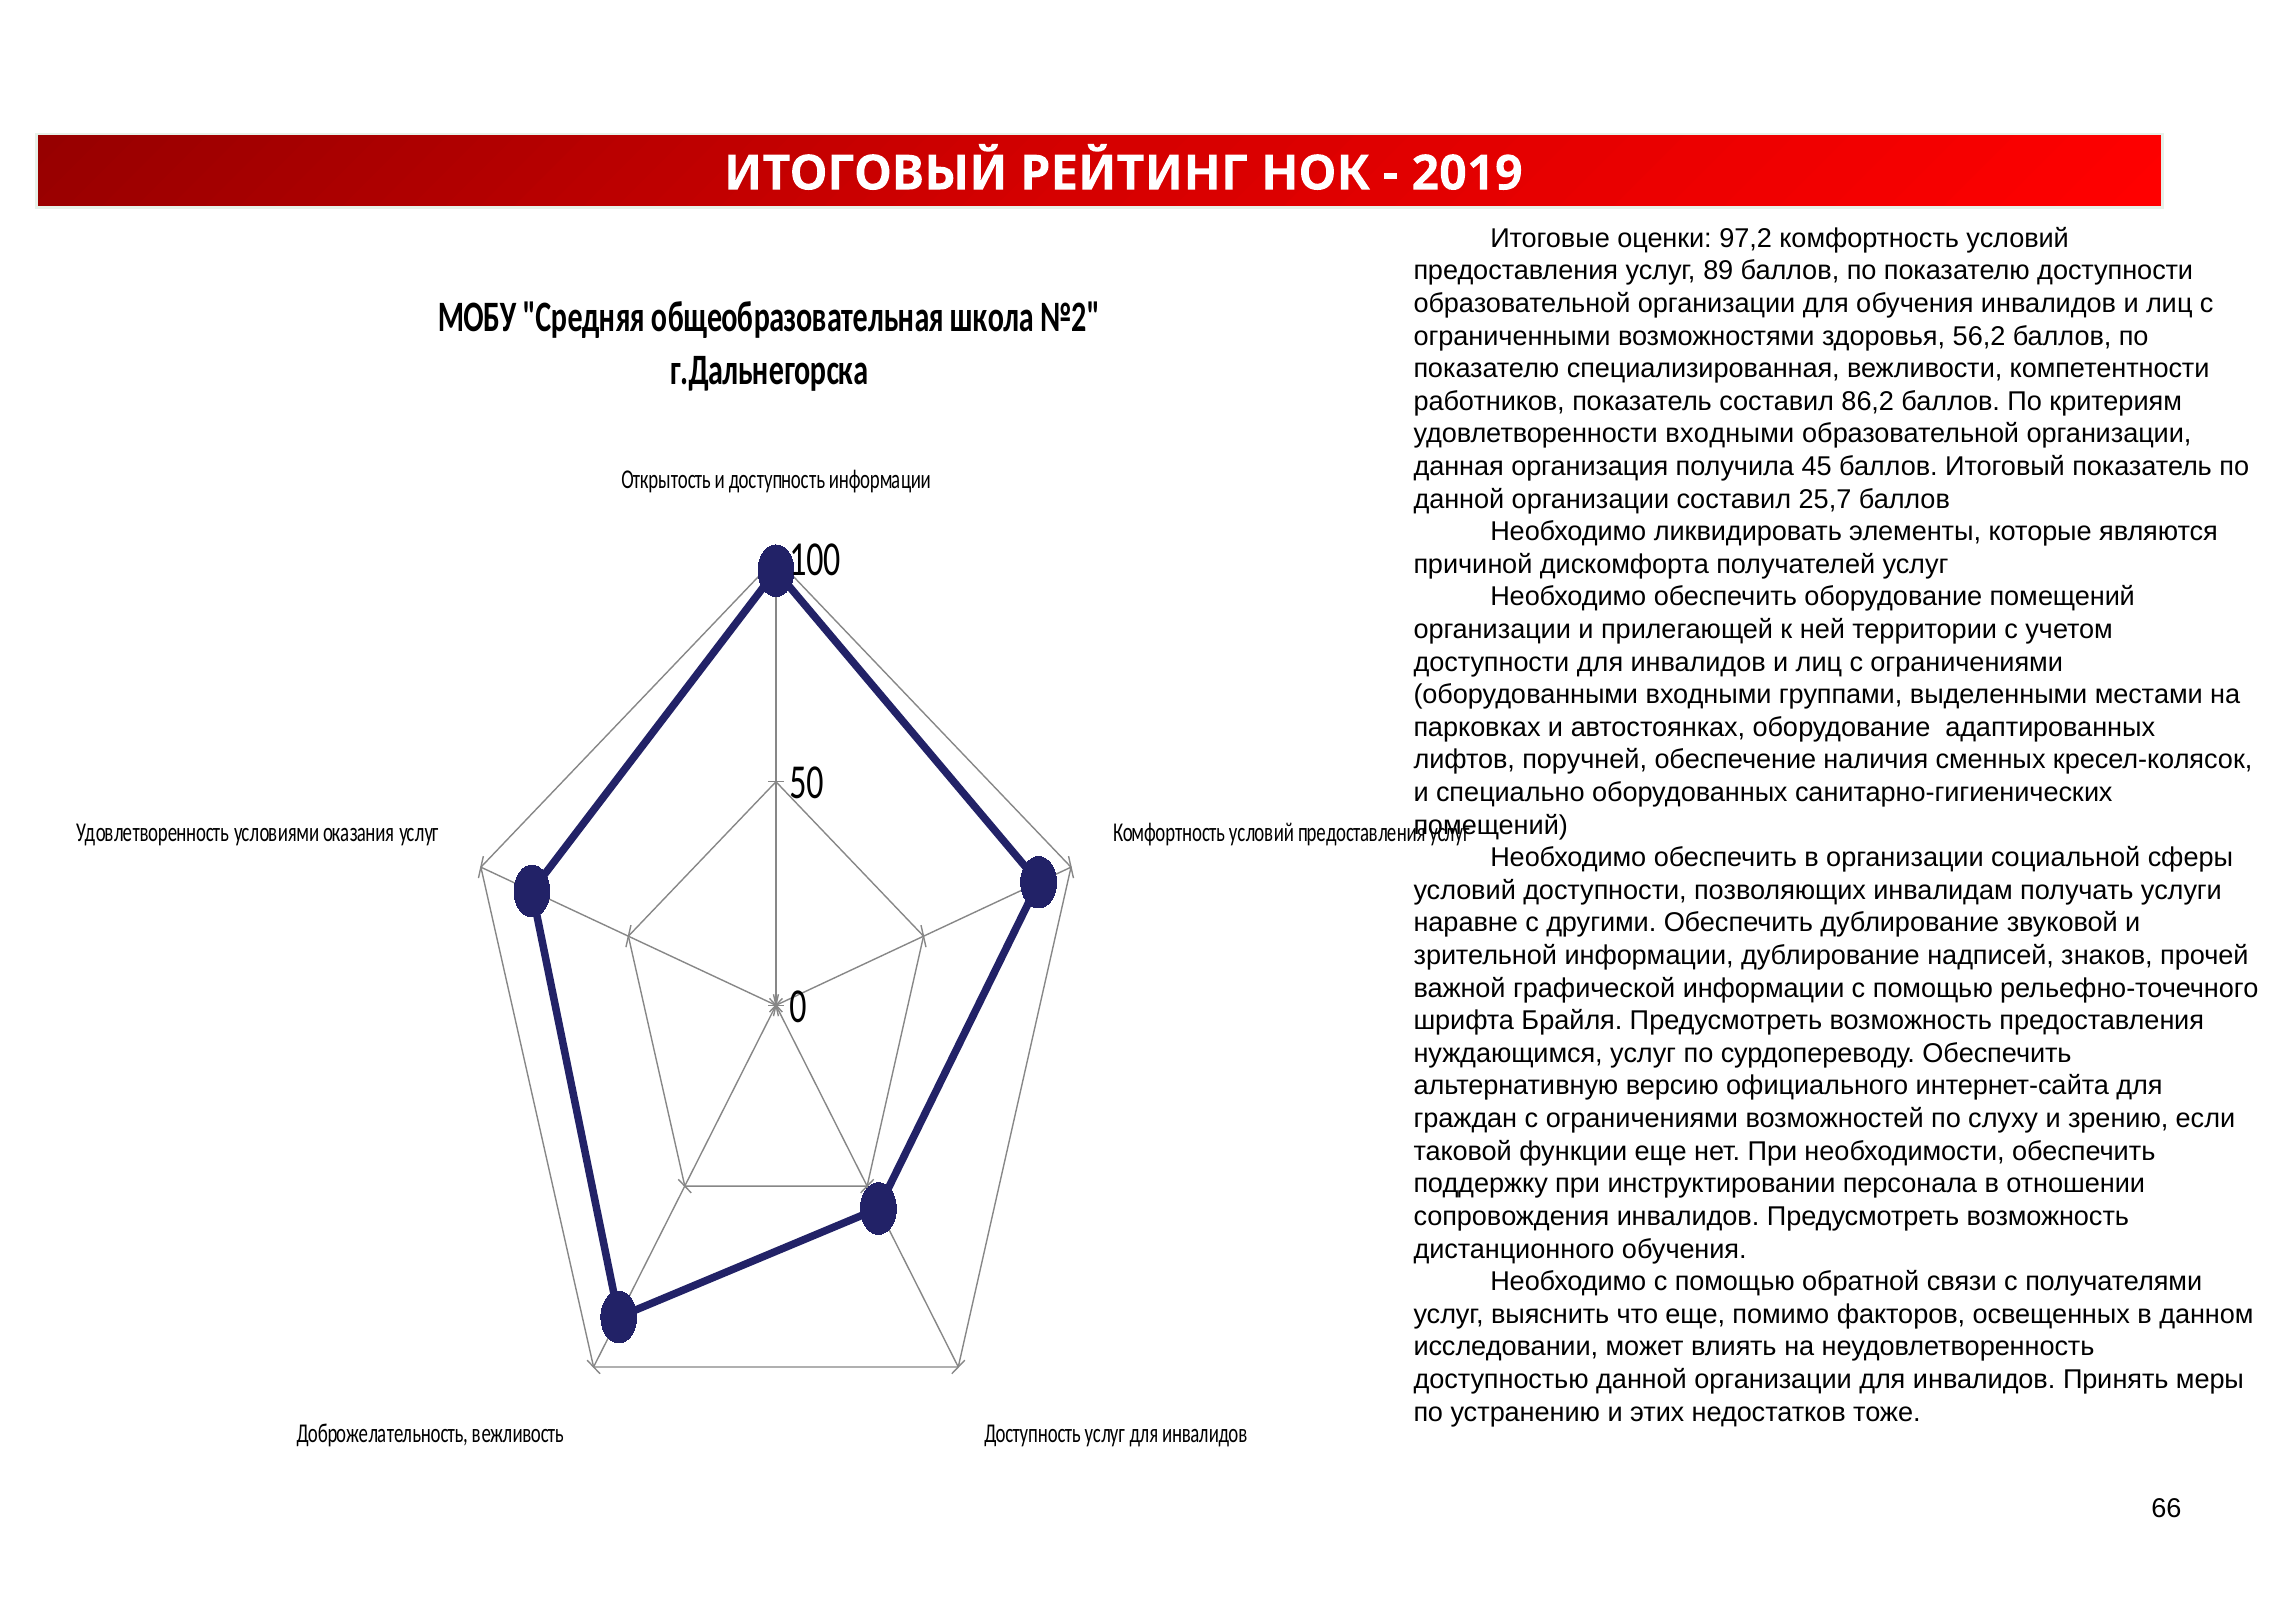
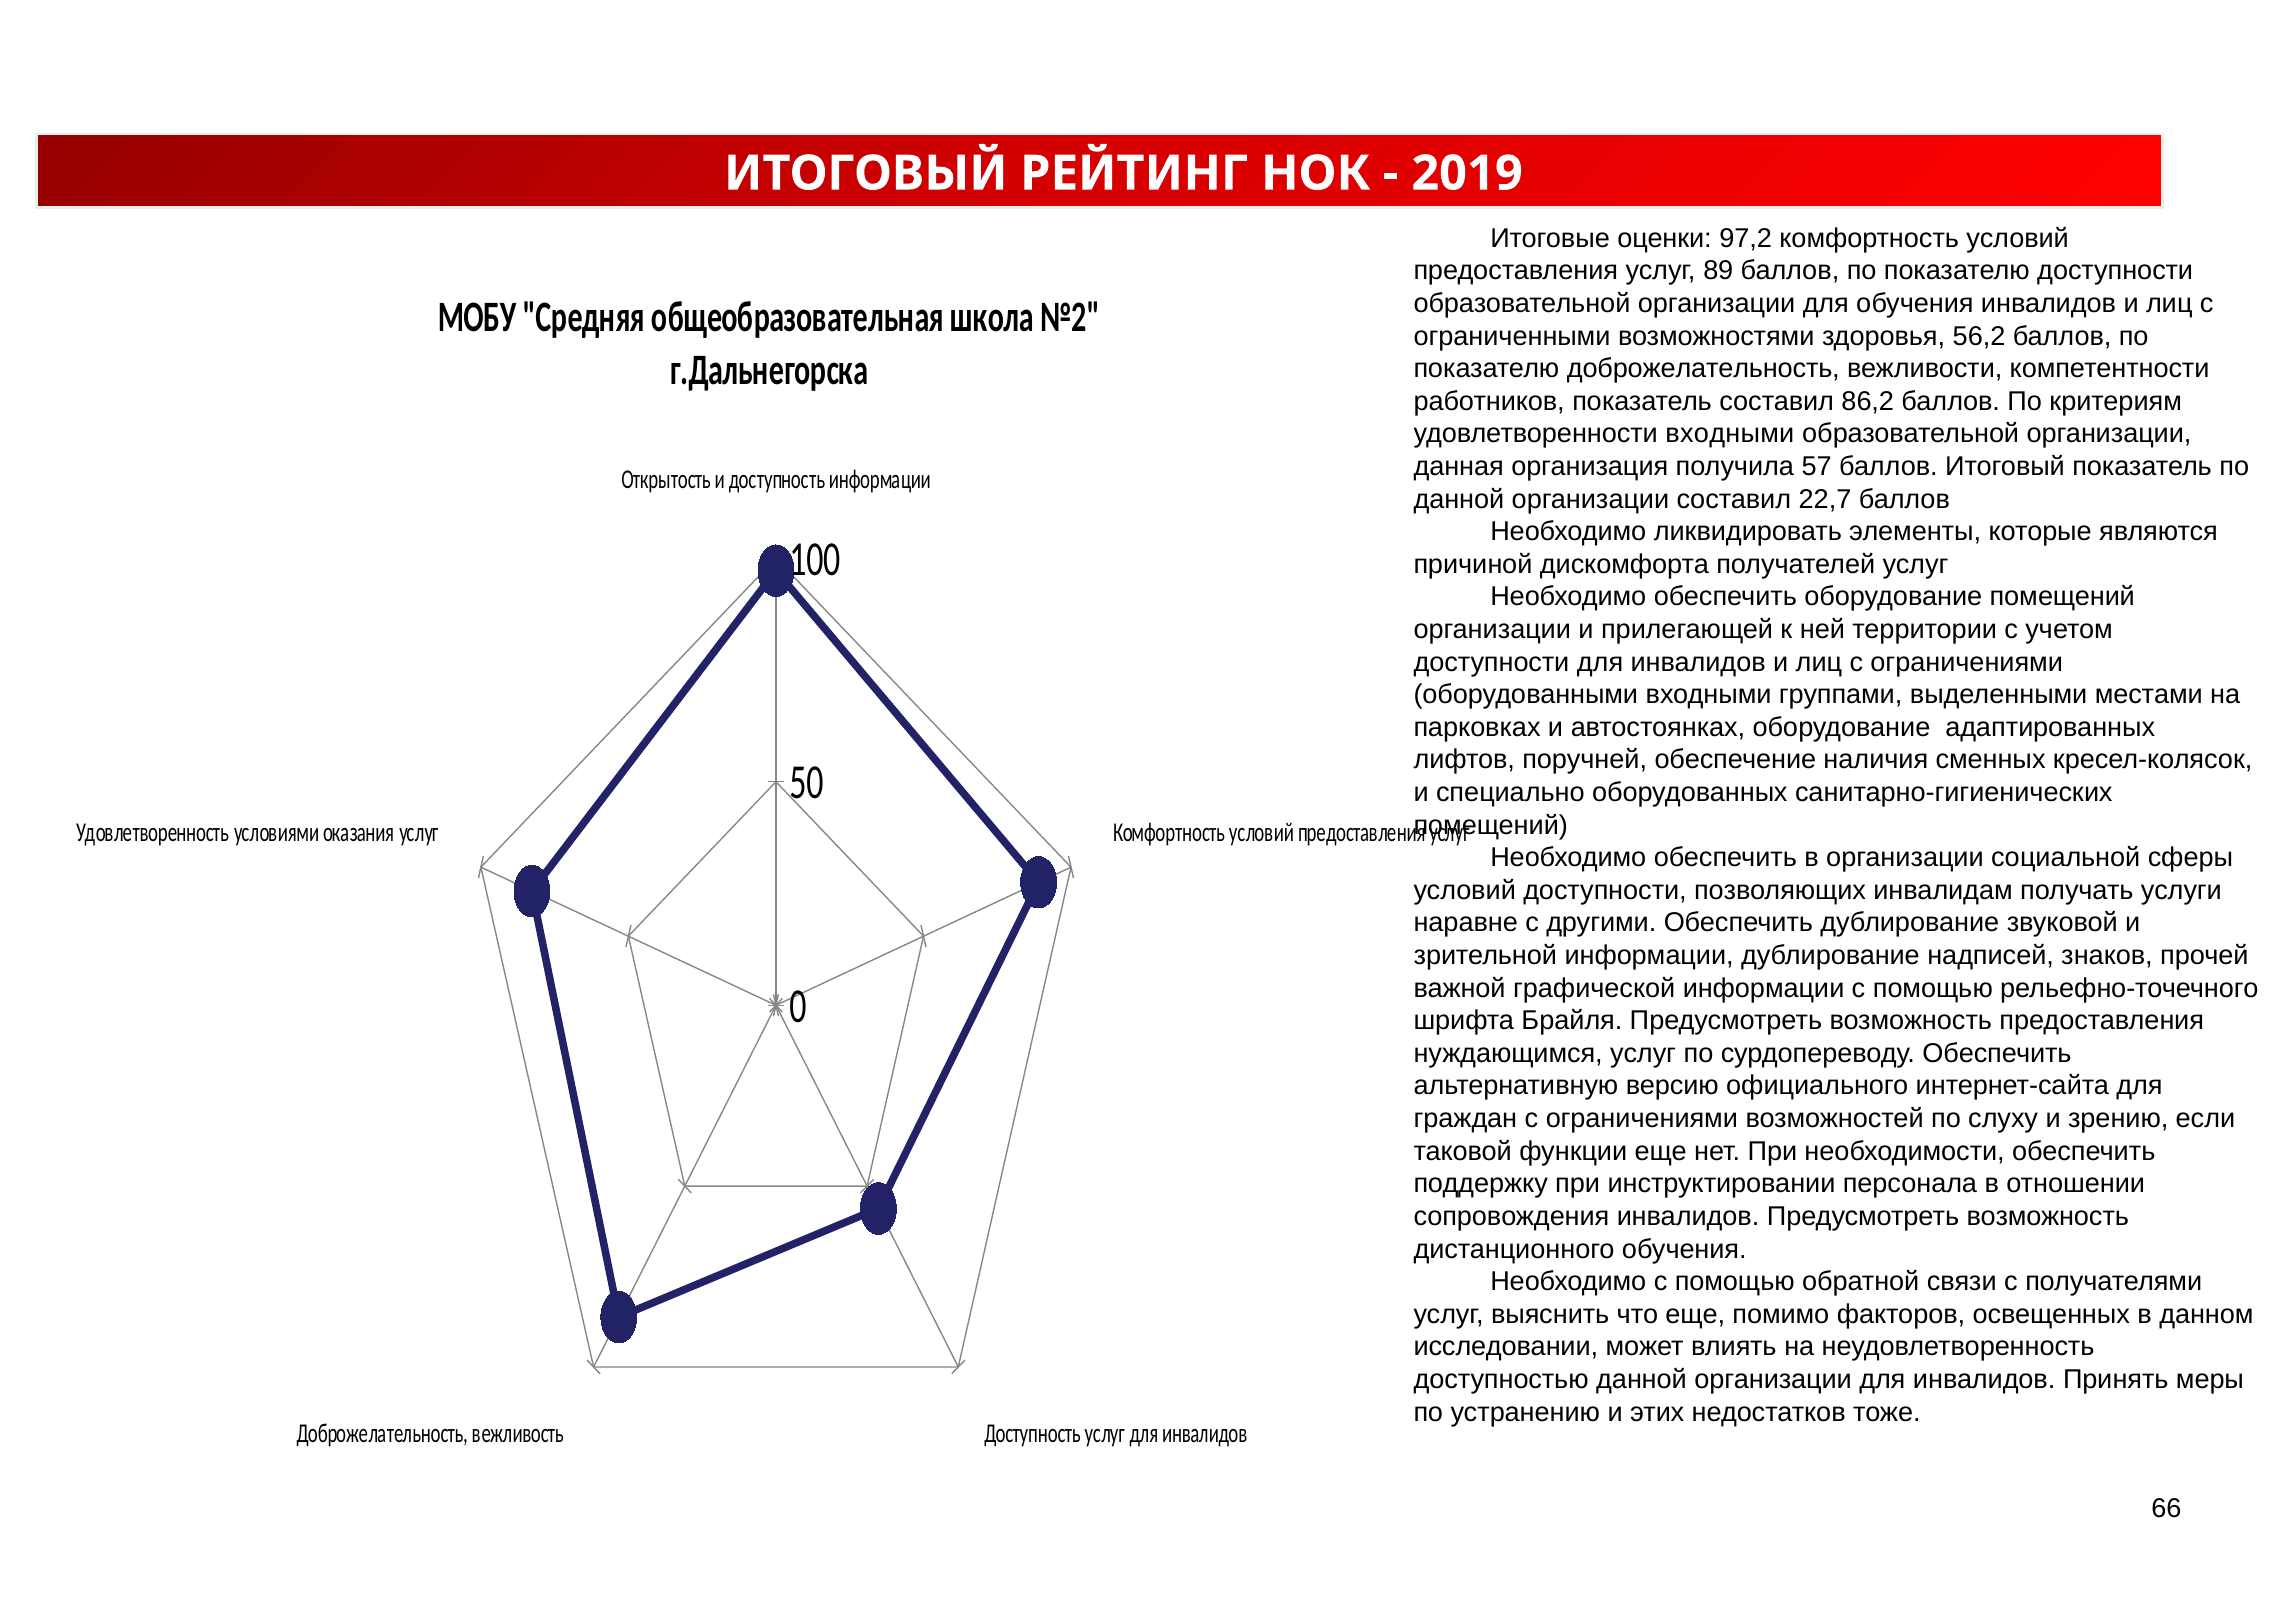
показателю специализированная: специализированная -> доброжелательность (1703, 369)
45: 45 -> 57 (1817, 466)
25,7: 25,7 -> 22,7 (1825, 499)
